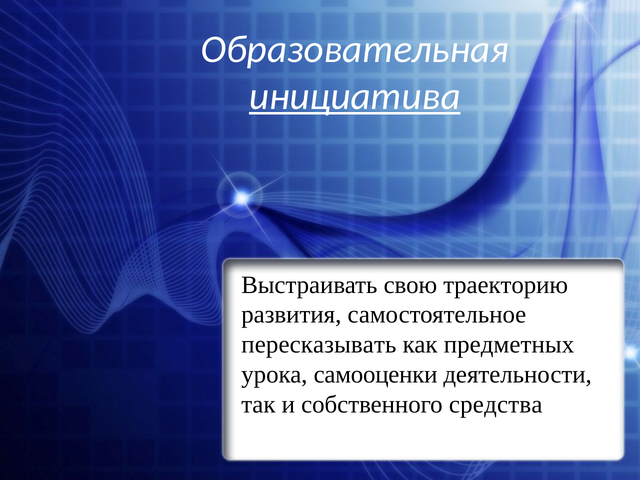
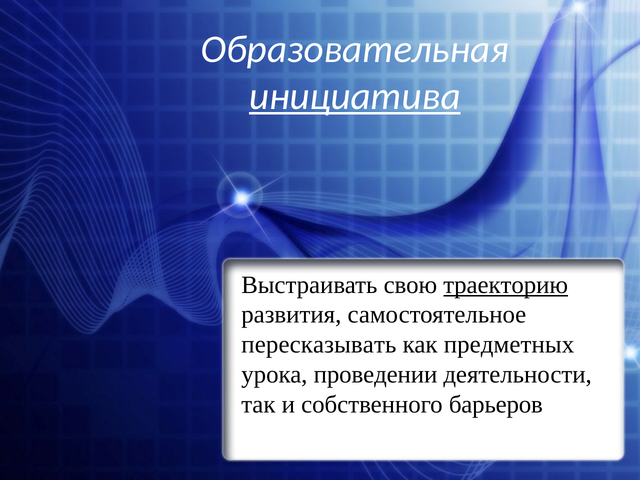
траекторию underline: none -> present (506, 285)
самооценки: самооценки -> проведении (376, 374)
средства: средства -> барьеров (496, 404)
